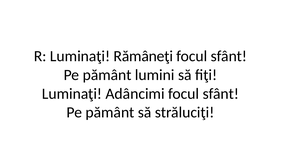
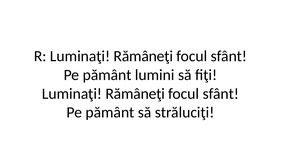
Adâncimi: Adâncimi -> Rămâneţi (135, 94)
